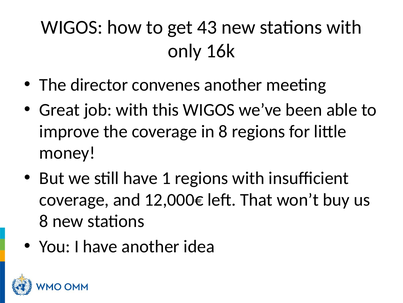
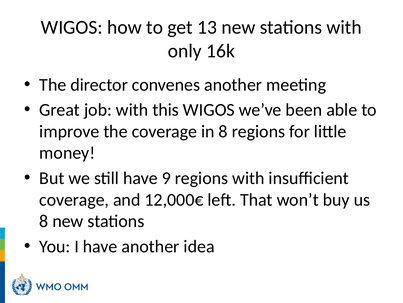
43: 43 -> 13 (207, 27)
1: 1 -> 9 (166, 178)
